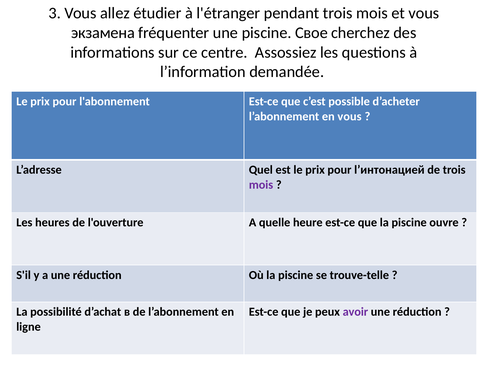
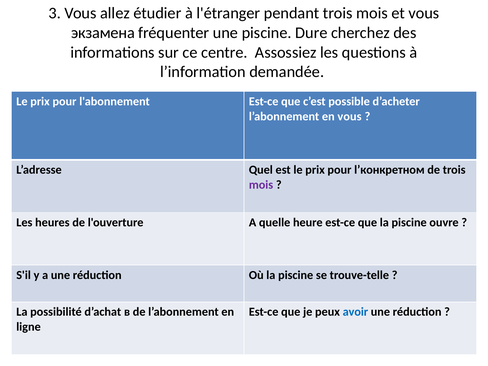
Свое: Свое -> Dure (311, 33)
l’интонацией: l’интонацией -> l’конкретном (389, 170)
avoir colour: purple -> blue (355, 312)
